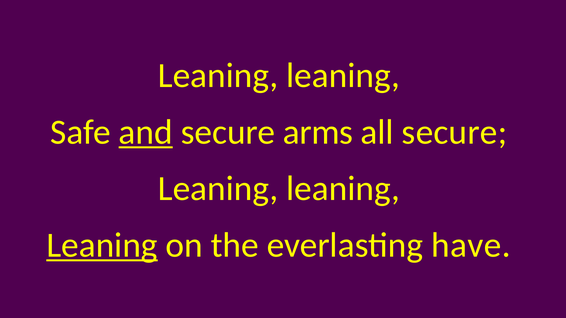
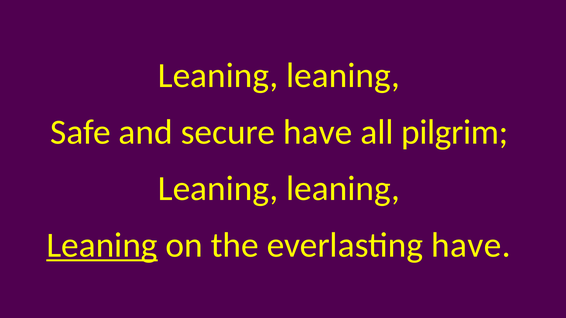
and underline: present -> none (146, 132)
secure arms: arms -> have (318, 132)
all secure: secure -> pilgrim (455, 132)
